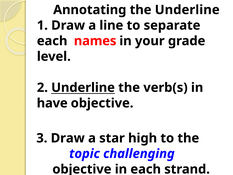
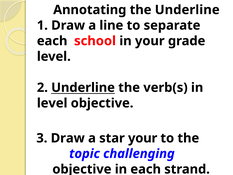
names: names -> school (95, 41)
have: have -> level (52, 103)
star high: high -> your (143, 138)
